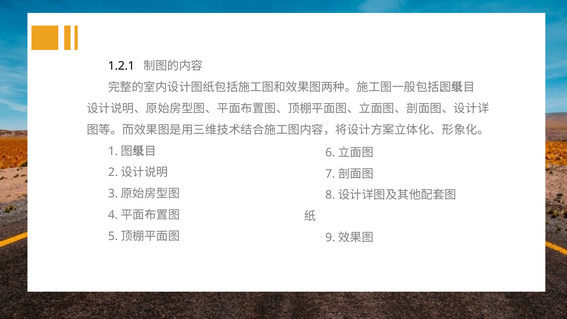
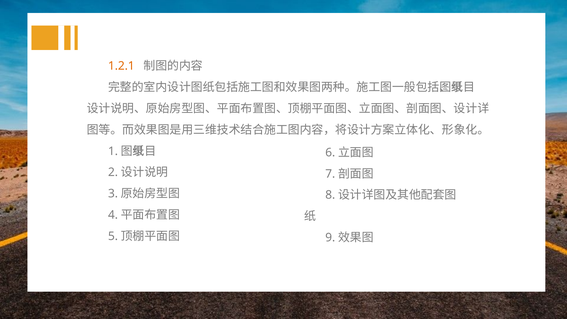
1.2.1 colour: black -> orange (121, 66)
